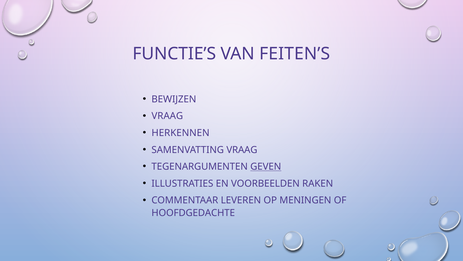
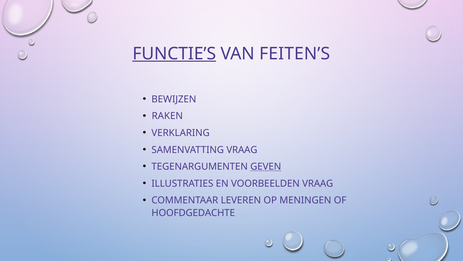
FUNCTIE’S underline: none -> present (174, 54)
VRAAG: VRAAG -> RAKEN (167, 116)
HERKENNEN: HERKENNEN -> VERKLARING (181, 133)
VOORBEELDEN RAKEN: RAKEN -> VRAAG (318, 183)
